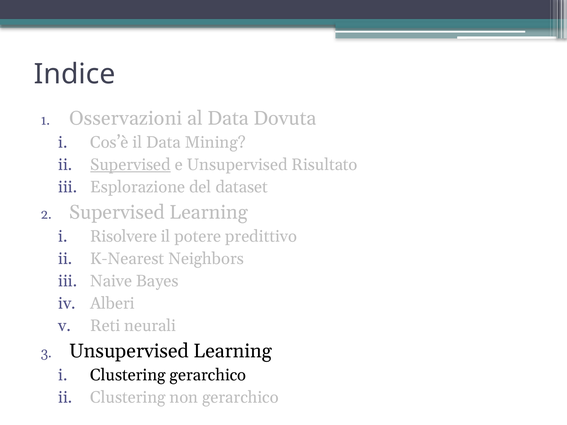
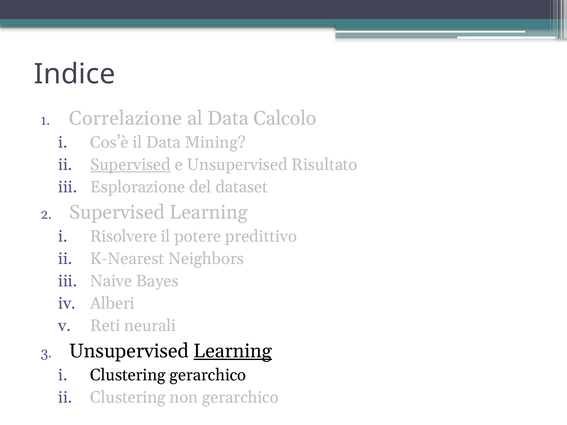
Osservazioni: Osservazioni -> Correlazione (126, 118)
Dovuta: Dovuta -> Calcolo (285, 118)
Learning underline: none -> present (233, 351)
